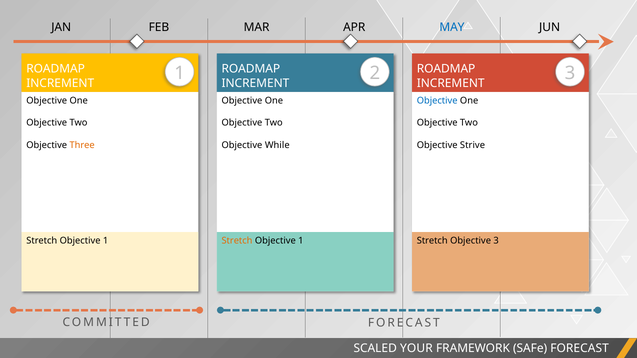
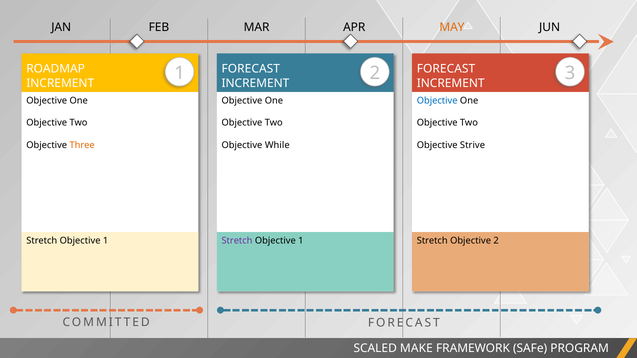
MAY colour: blue -> orange (452, 27)
ROADMAP: ROADMAP -> FORECAST (251, 69)
ROADMAP: ROADMAP -> FORECAST (446, 69)
Stretch colour: orange -> purple (237, 241)
Objective 3: 3 -> 2 (496, 241)
YOUR: YOUR -> MAKE (416, 349)
SAFe FORECAST: FORECAST -> PROGRAM (580, 349)
